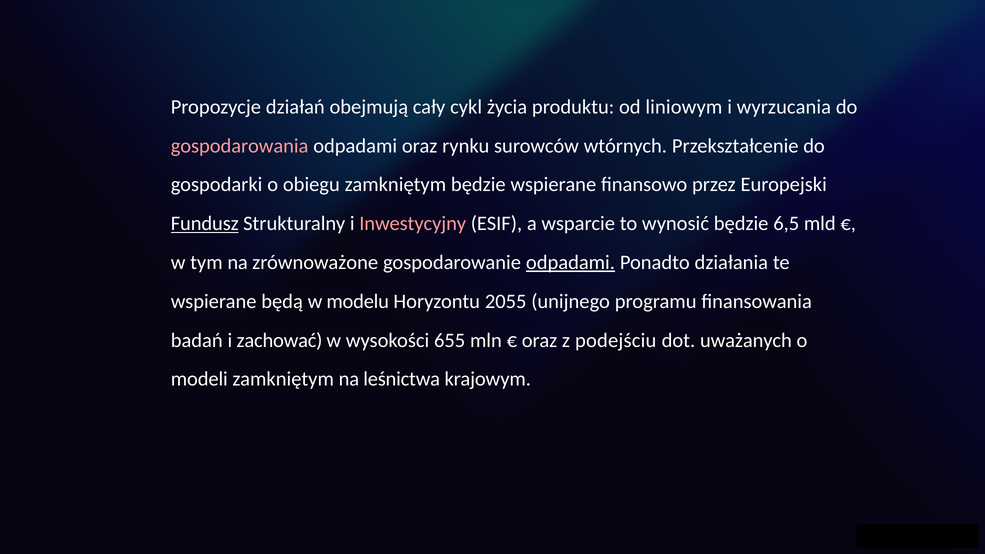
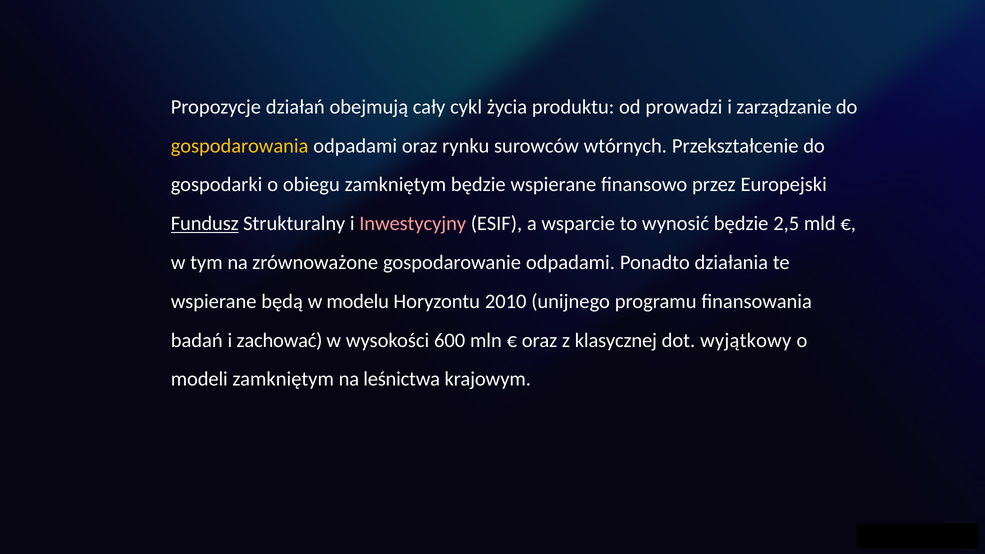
liniowym: liniowym -> prowadzi (684, 107)
wyrzucania: wyrzucania -> zarządzanie (784, 107)
gospodarowania colour: pink -> yellow (240, 146)
6,5: 6,5 -> 2,5 (786, 224)
odpadami underline: present -> none (570, 262)
2055: 2055 -> 2010 (506, 301)
655: 655 -> 600 (450, 340)
podejściu: podejściu -> klasycznej (616, 340)
uważanych: uważanych -> wyjątkowy (746, 340)
